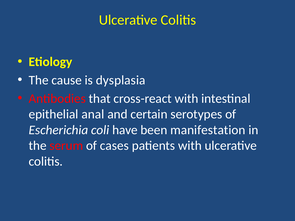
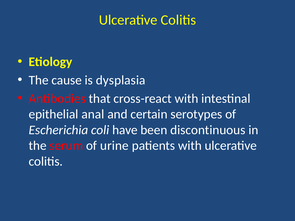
manifestation: manifestation -> discontinuous (208, 130)
cases: cases -> urine (114, 146)
